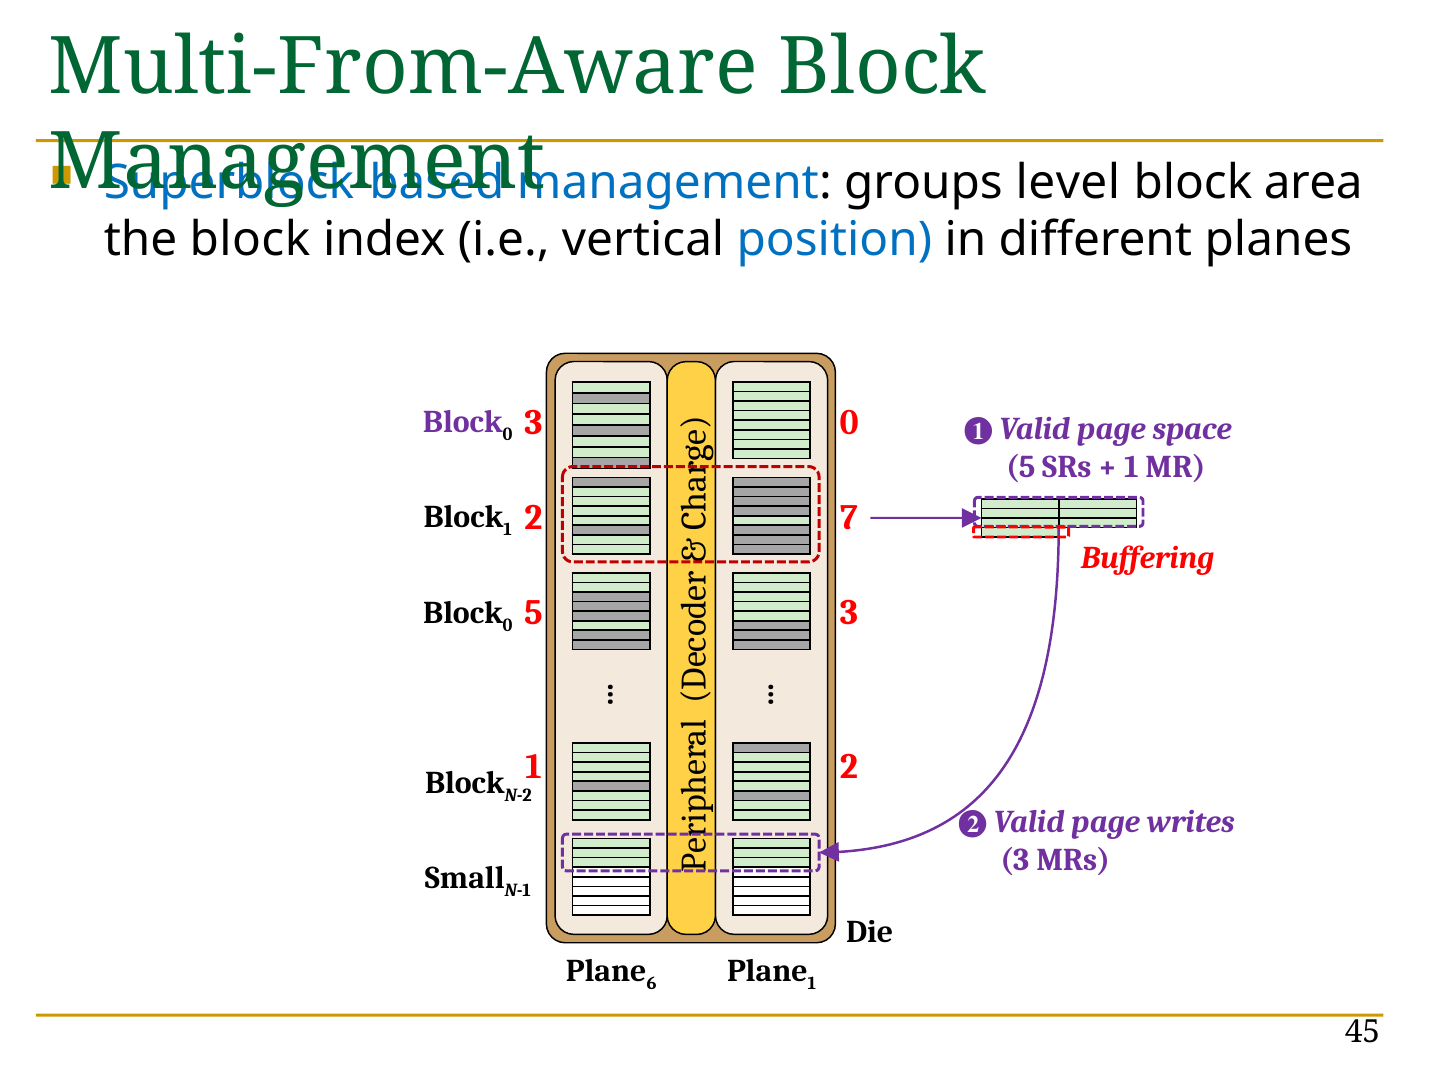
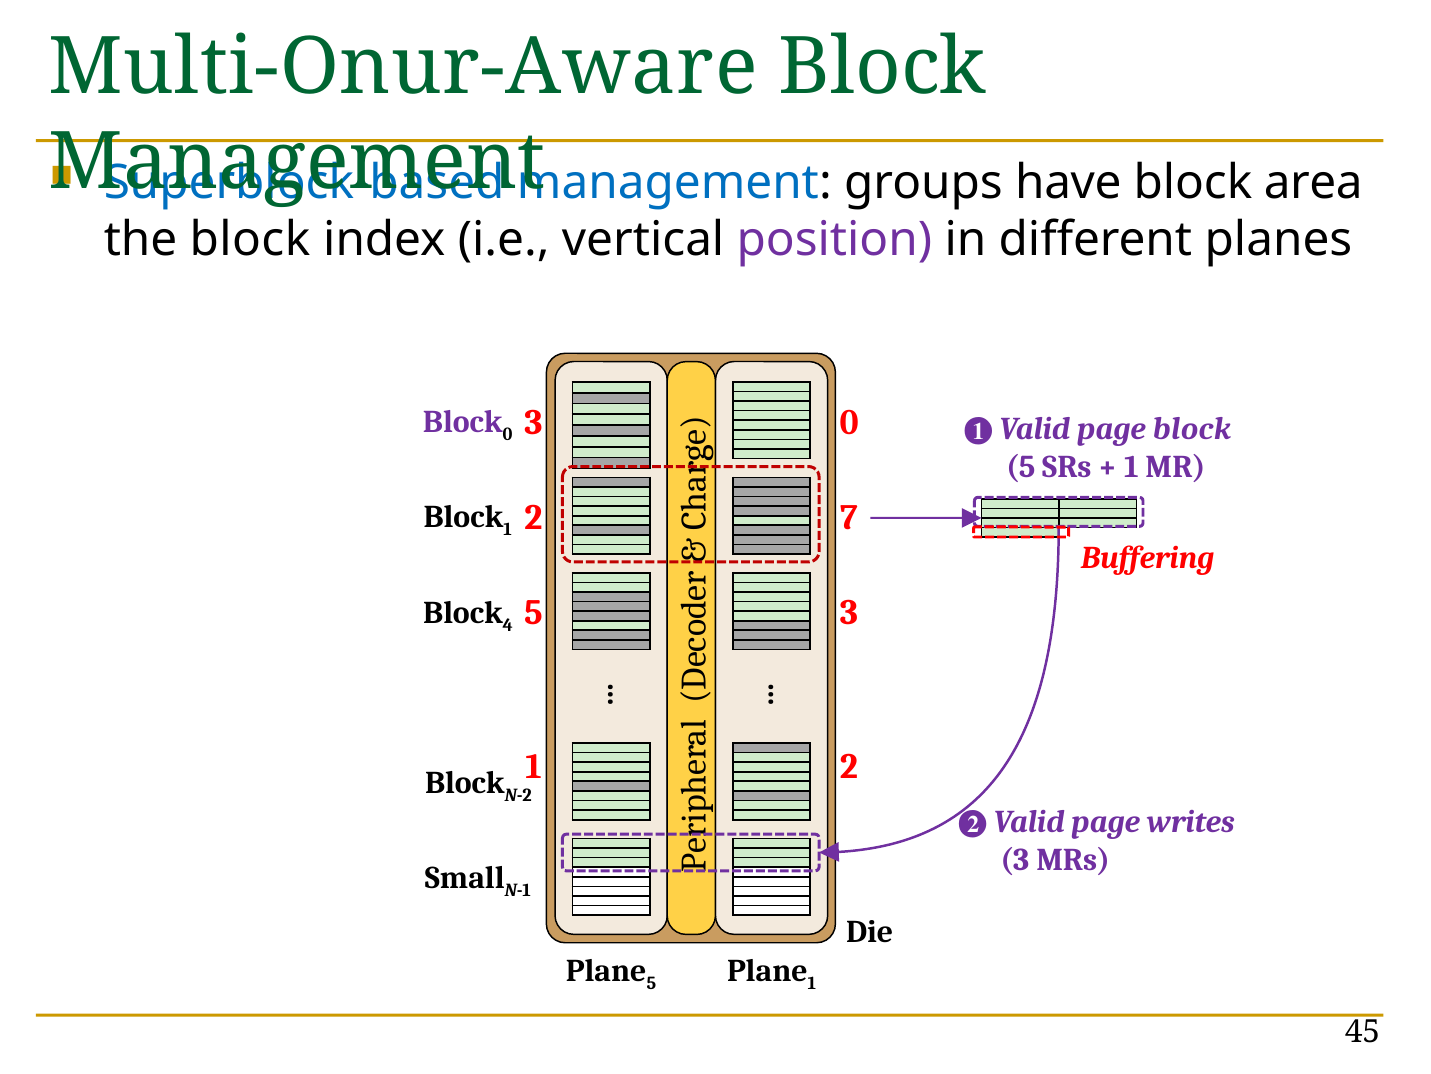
Multi-From-Aware: Multi-From-Aware -> Multi-Onur-Aware (403, 67)
level: level -> have (1068, 182)
position colour: blue -> purple (834, 239)
page space: space -> block (1192, 428)
0: 0 -> 4 (508, 625)
6: 6 -> 5 (651, 983)
